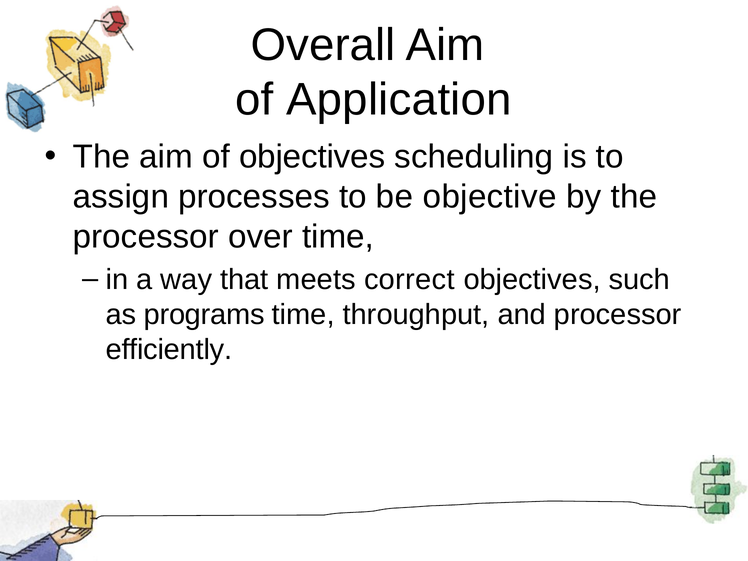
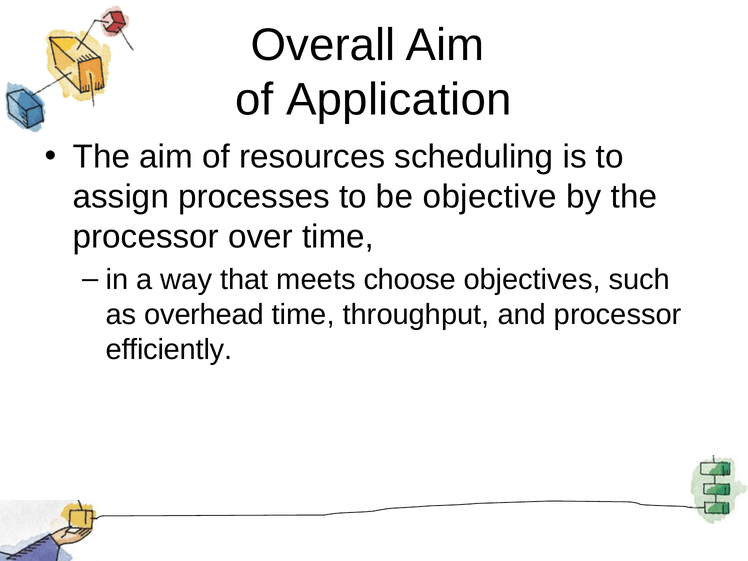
of objectives: objectives -> resources (312, 157)
correct: correct -> choose (410, 280)
programs: programs -> overhead (204, 315)
